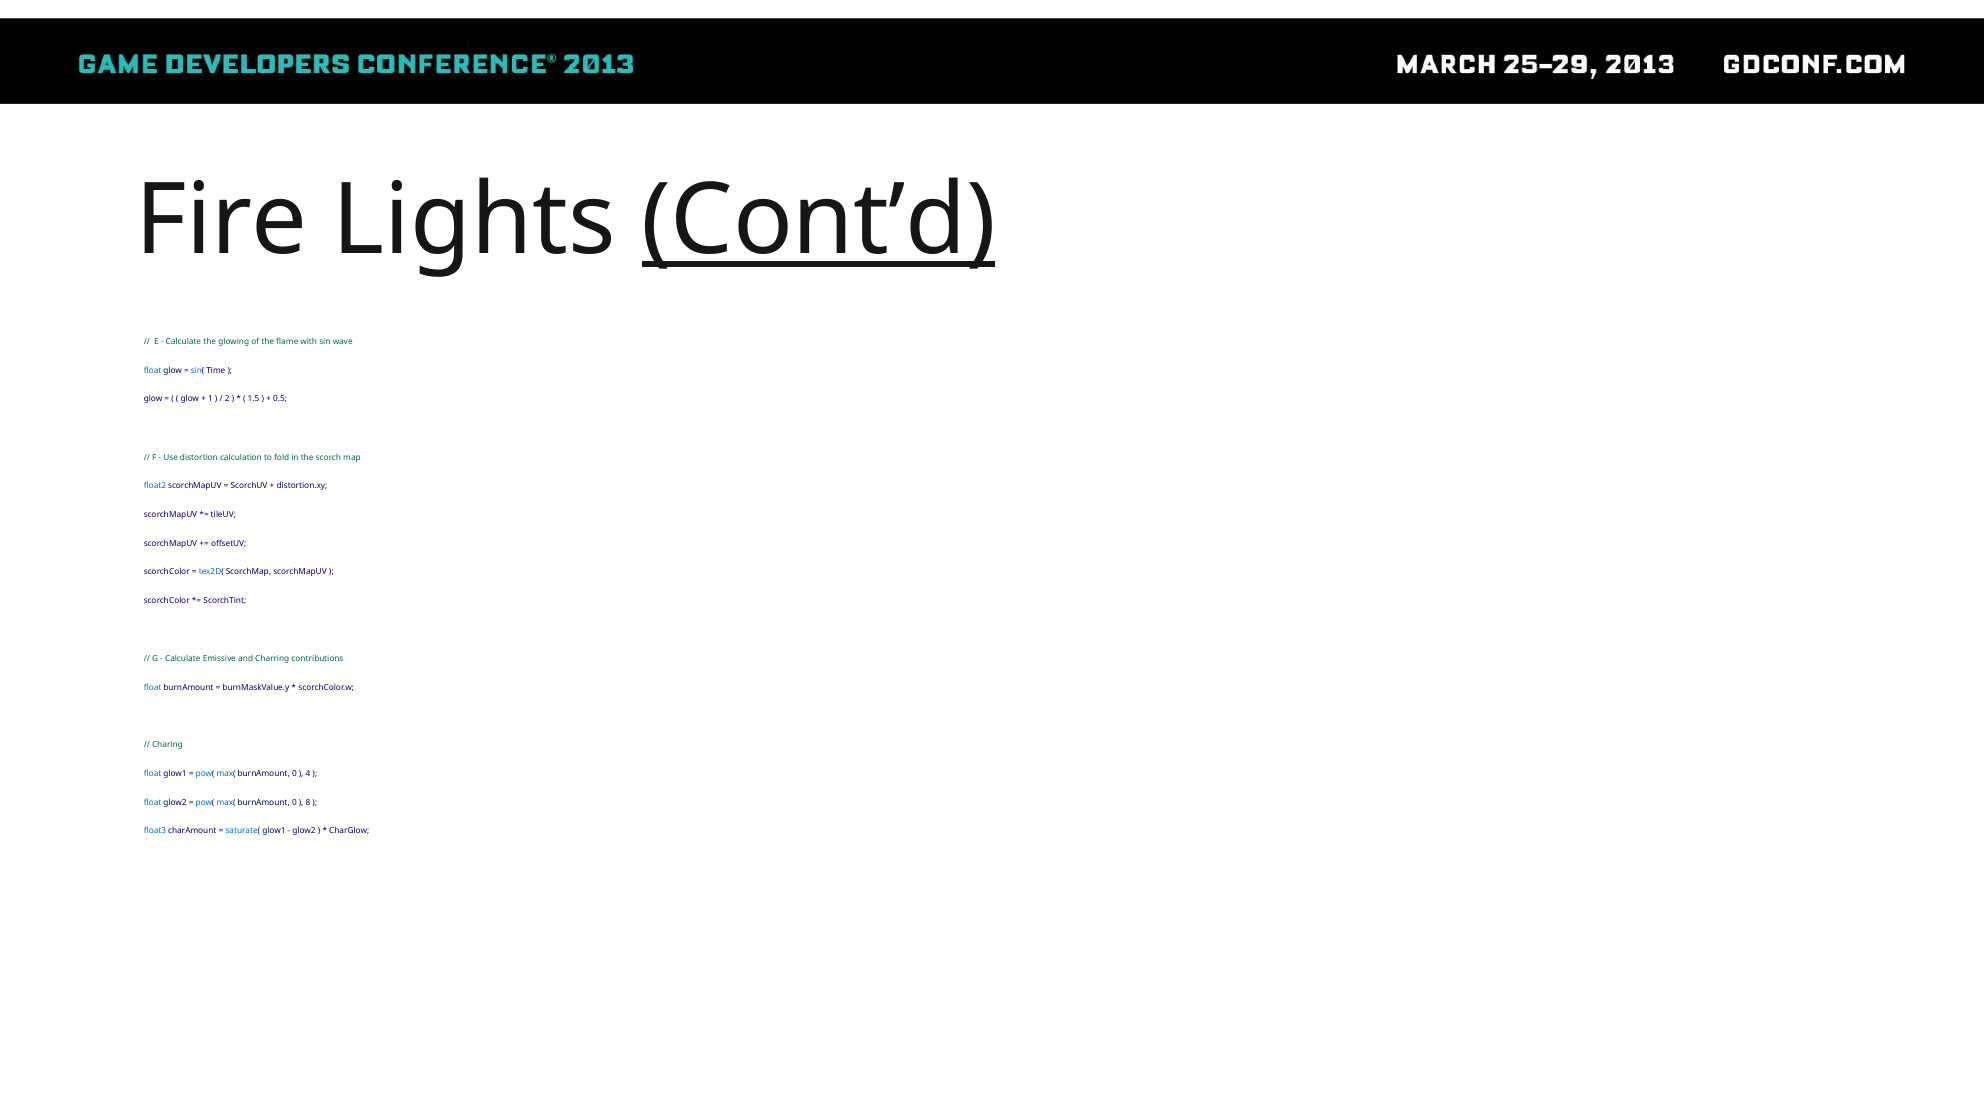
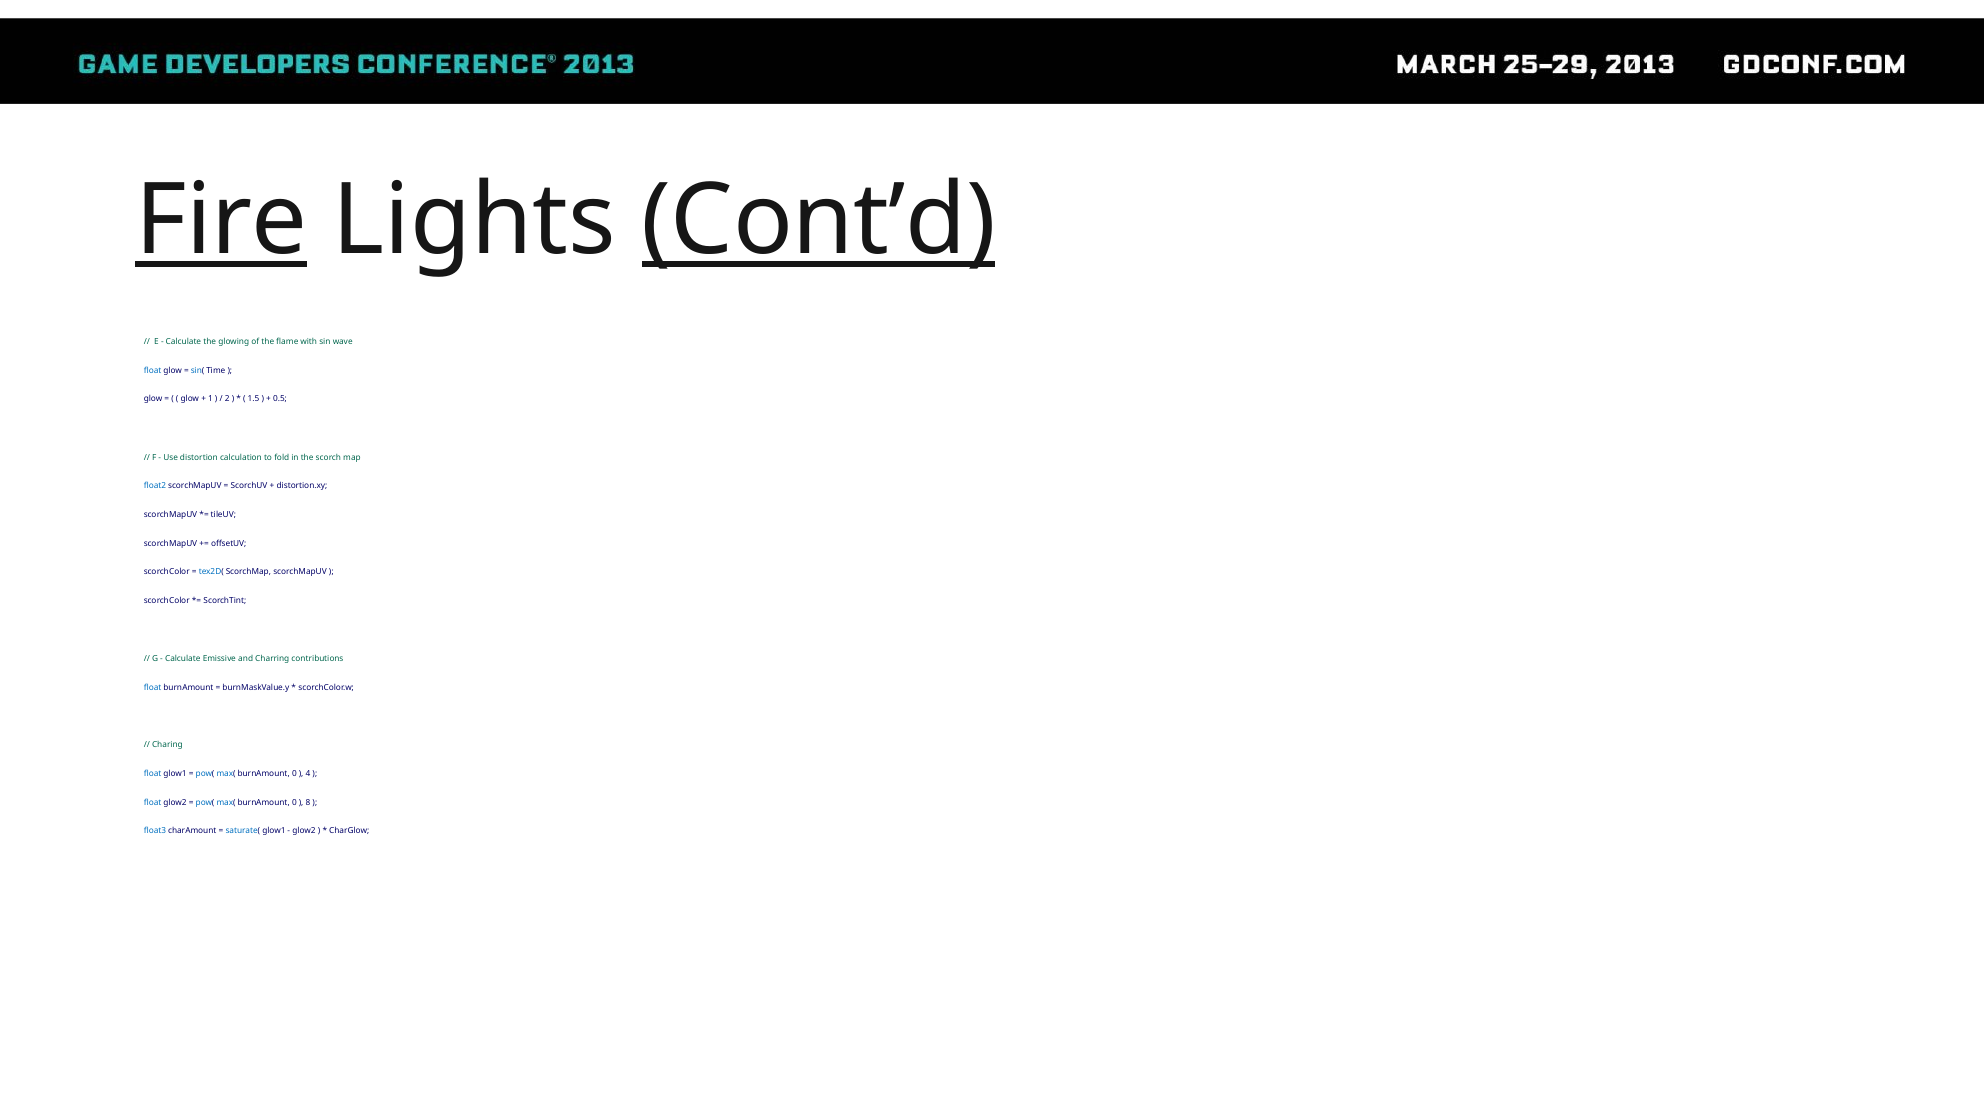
Fire underline: none -> present (221, 221)
